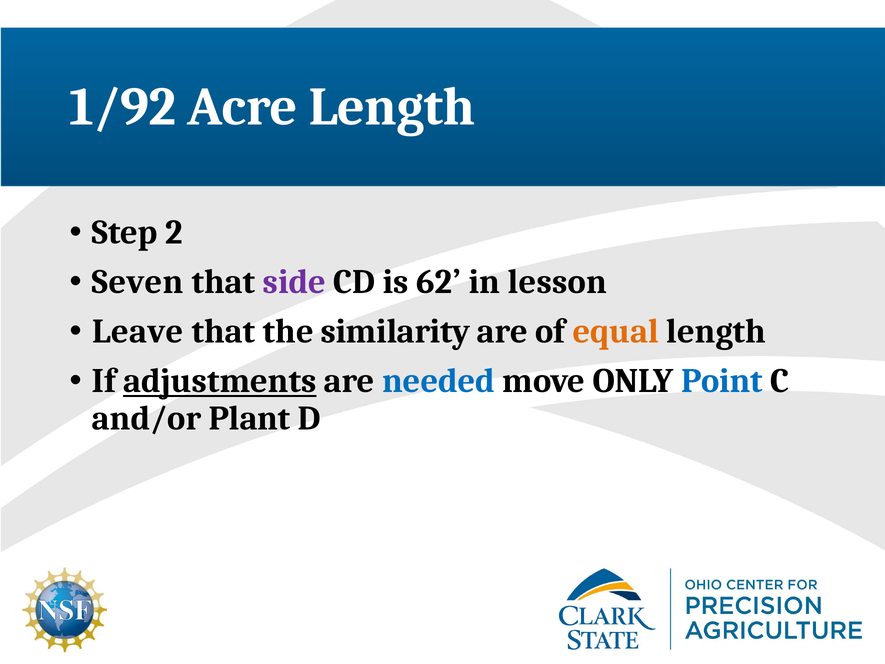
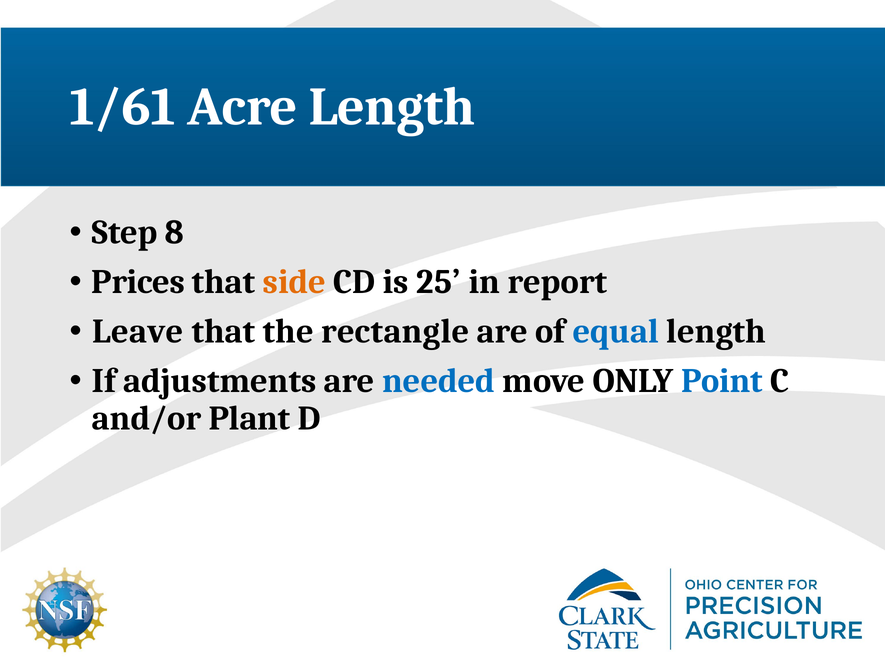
1/92: 1/92 -> 1/61 (123, 107)
2: 2 -> 8 (174, 232)
Seven: Seven -> Prices (138, 282)
side colour: purple -> orange (294, 282)
62: 62 -> 25 (438, 282)
lesson: lesson -> report (557, 282)
similarity: similarity -> rectangle (395, 331)
equal colour: orange -> blue (616, 331)
adjustments underline: present -> none (220, 381)
